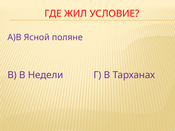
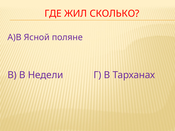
УСЛОВИЕ: УСЛОВИЕ -> СКОЛЬКО (114, 14)
